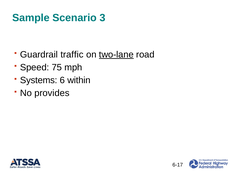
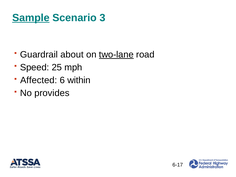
Sample underline: none -> present (31, 18)
traffic: traffic -> about (72, 55)
75: 75 -> 25 (57, 67)
Systems: Systems -> Affected (39, 80)
